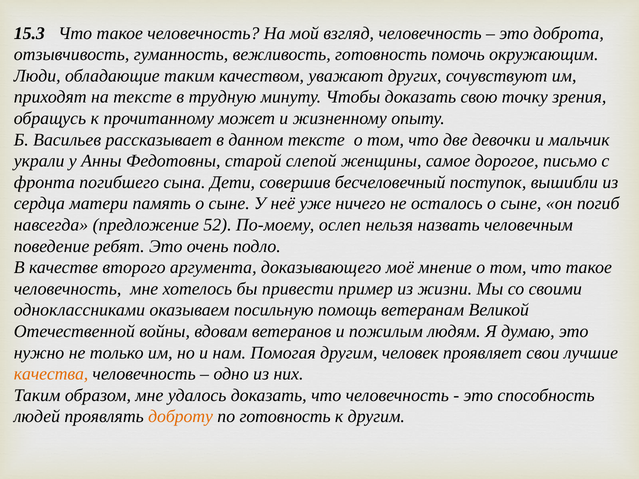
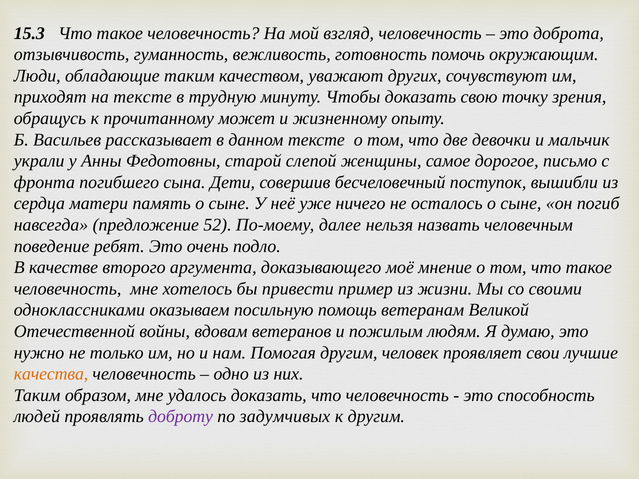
ослеп: ослеп -> далее (340, 225)
доброту colour: orange -> purple (181, 417)
по готовность: готовность -> задумчивых (285, 417)
